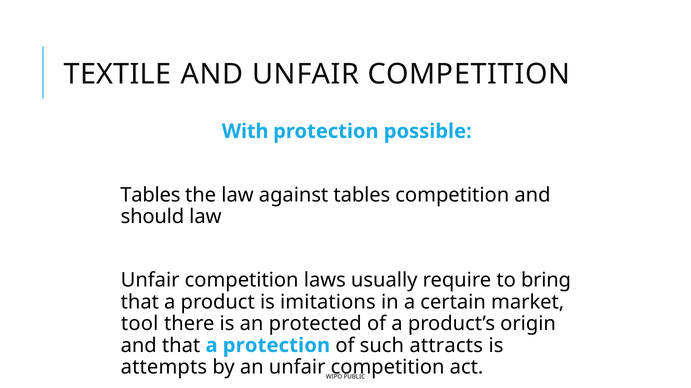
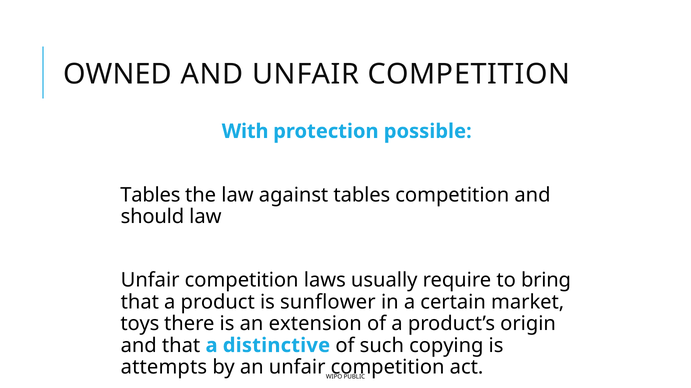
TEXTILE: TEXTILE -> OWNED (118, 74)
imitations: imitations -> sunflower (328, 302)
tool: tool -> toys (140, 324)
protected: protected -> extension (315, 324)
a protection: protection -> distinctive (276, 346)
attracts: attracts -> copying (446, 346)
